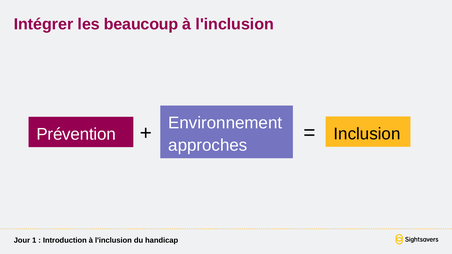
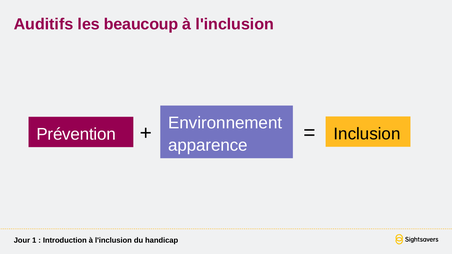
Intégrer: Intégrer -> Auditifs (44, 24)
approches: approches -> apparence (208, 145)
